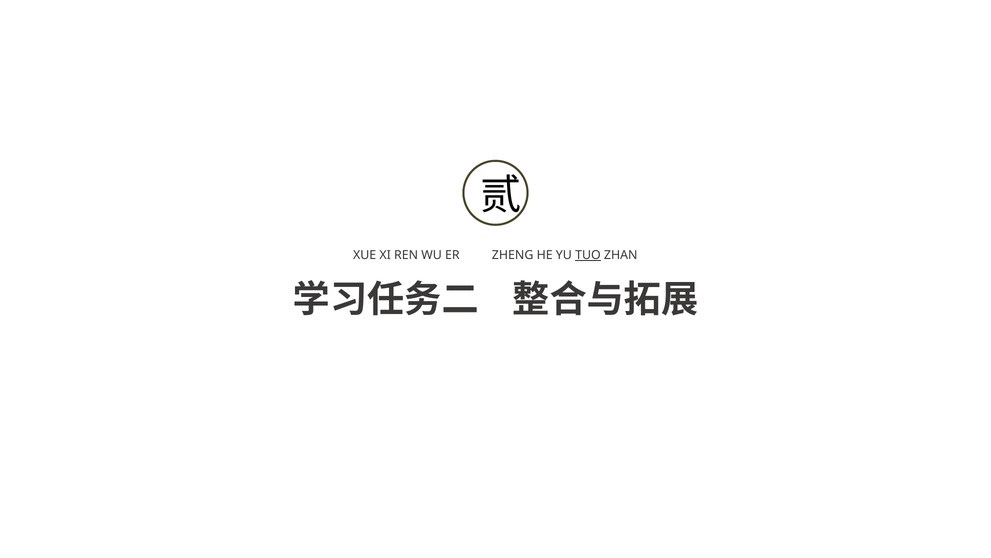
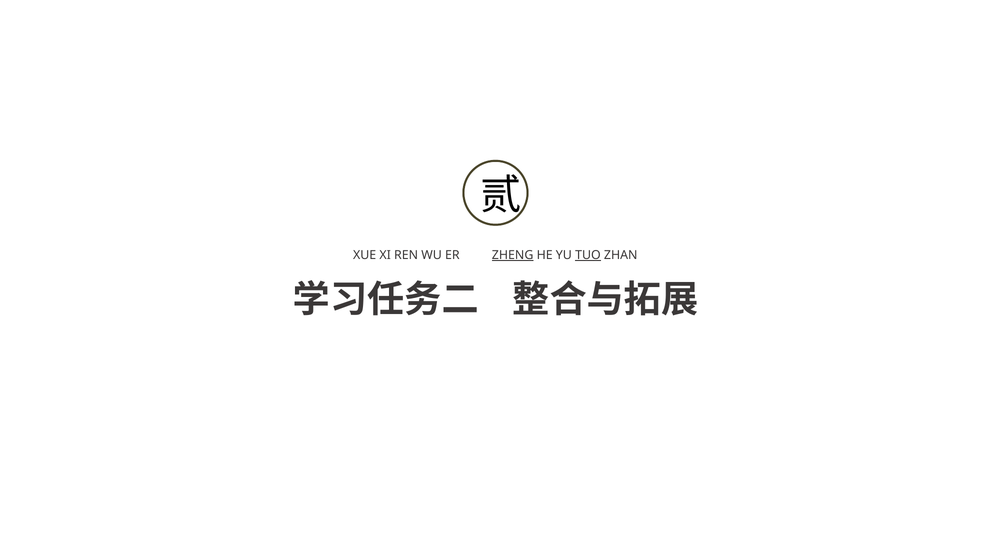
ZHENG underline: none -> present (513, 255)
